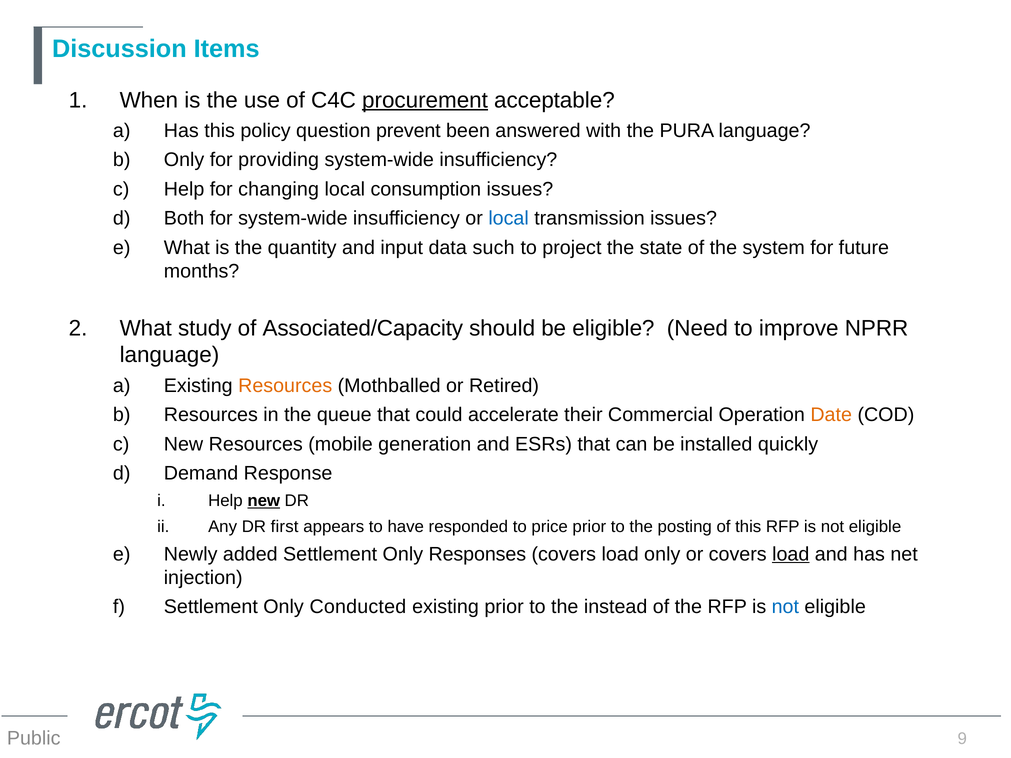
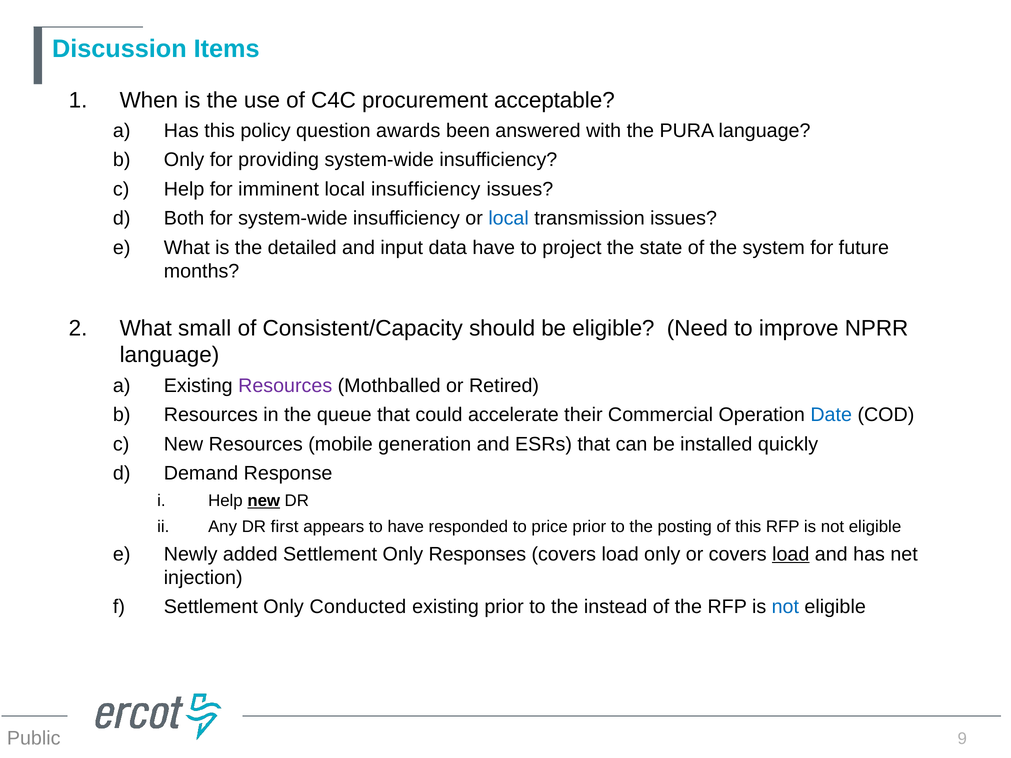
procurement underline: present -> none (425, 100)
prevent: prevent -> awards (408, 131)
changing: changing -> imminent (279, 189)
local consumption: consumption -> insufficiency (426, 189)
quantity: quantity -> detailed (302, 248)
data such: such -> have (494, 248)
study: study -> small (205, 328)
Associated/Capacity: Associated/Capacity -> Consistent/Capacity (363, 328)
Resources colour: orange -> purple (285, 386)
Date colour: orange -> blue (831, 415)
